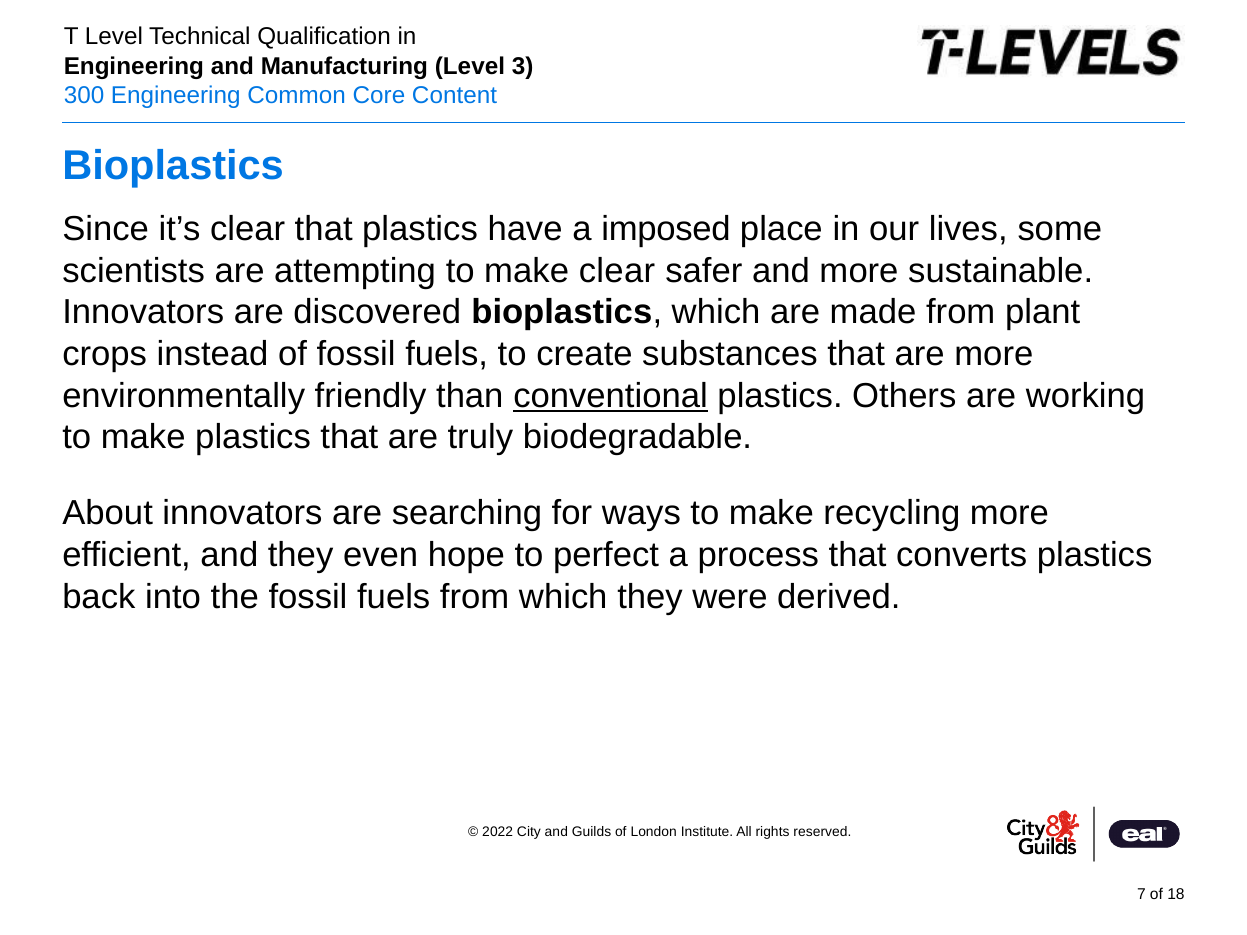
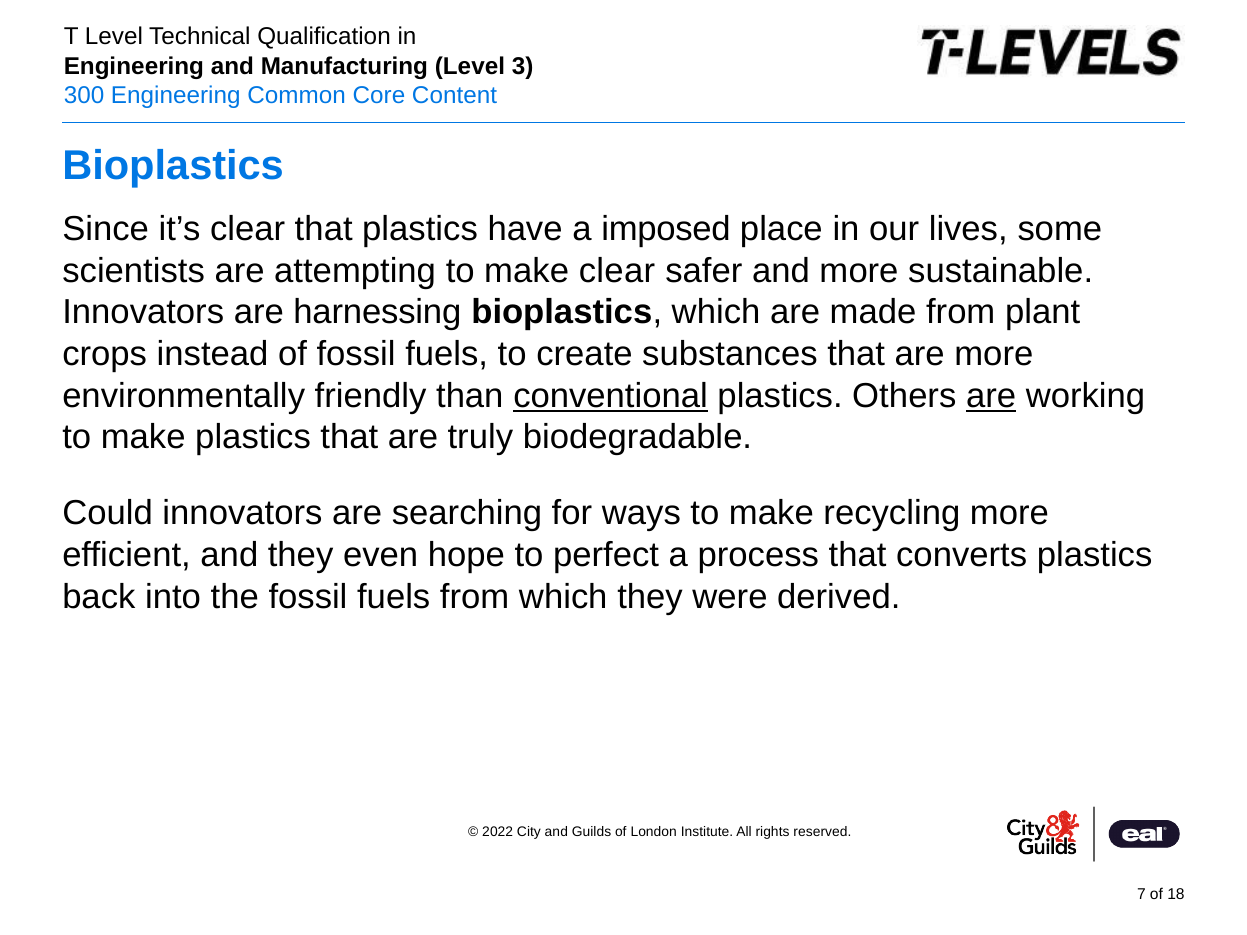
discovered: discovered -> harnessing (377, 313)
are underline: none -> present (991, 396)
About: About -> Could (108, 514)
